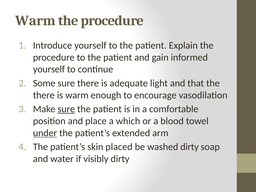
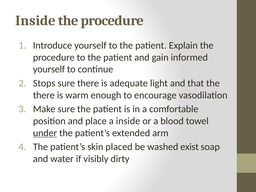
Warm: Warm -> Inside (35, 21)
Some: Some -> Stops (44, 83)
sure underline: present -> none (66, 109)
a which: which -> inside (128, 121)
washed dirty: dirty -> exist (190, 147)
